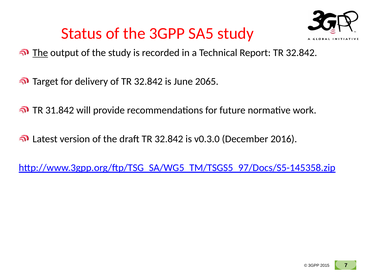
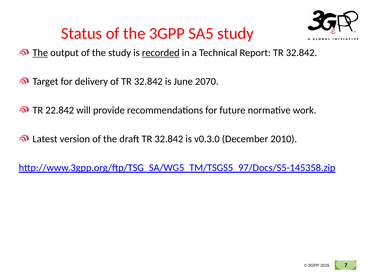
recorded underline: none -> present (161, 53)
2065: 2065 -> 2070 (207, 81)
31.842: 31.842 -> 22.842 (60, 110)
2016: 2016 -> 2010 (284, 139)
